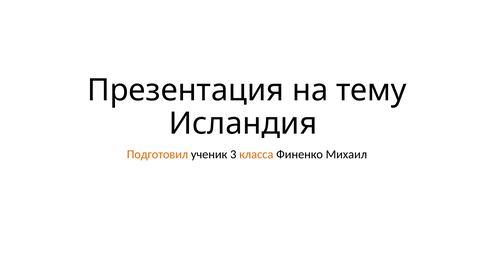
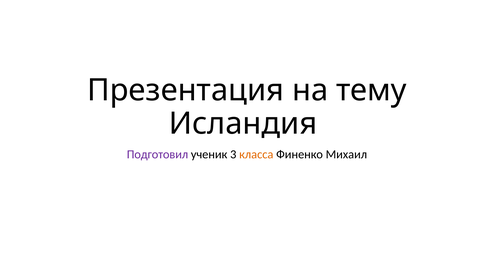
Подготовил colour: orange -> purple (157, 154)
